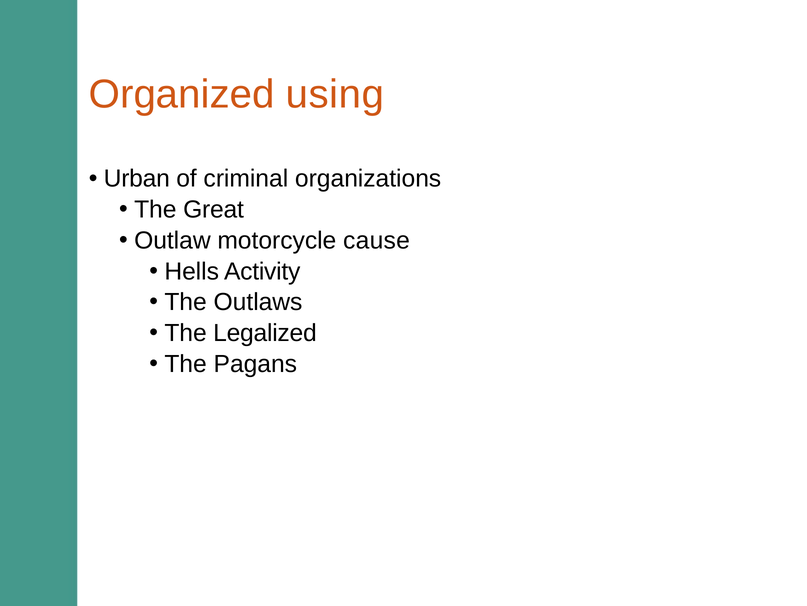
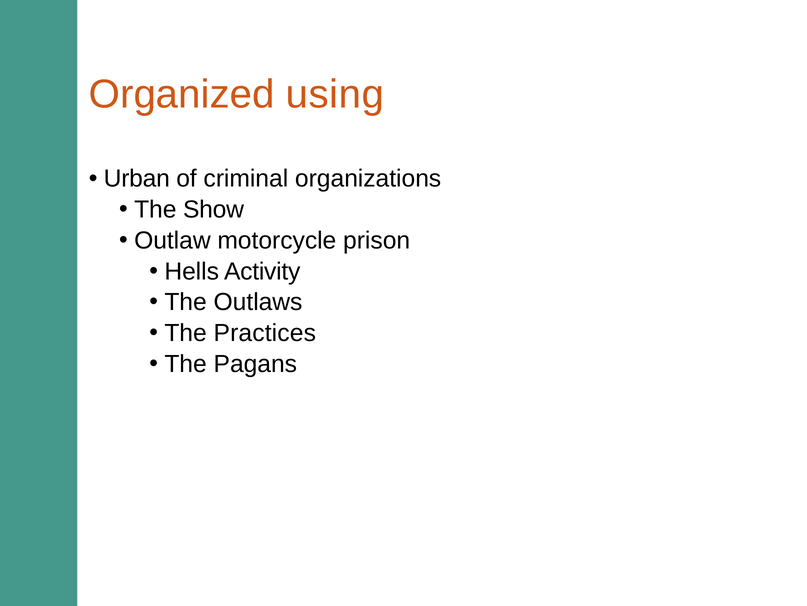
Great: Great -> Show (214, 209)
cause: cause -> prison (377, 240)
Legalized: Legalized -> Practices (265, 333)
